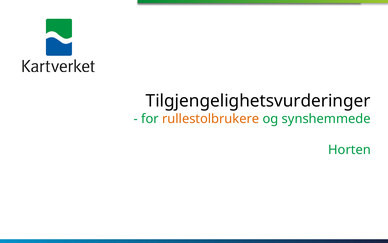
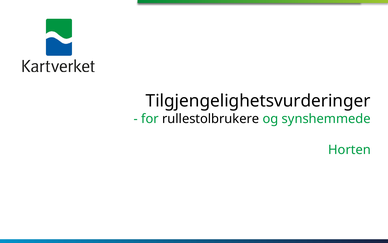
rullestolbrukere colour: orange -> black (211, 119)
